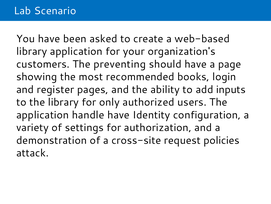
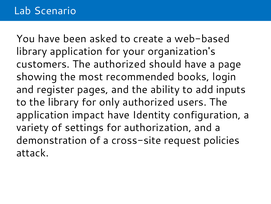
The preventing: preventing -> authorized (120, 64)
handle: handle -> impact (88, 115)
